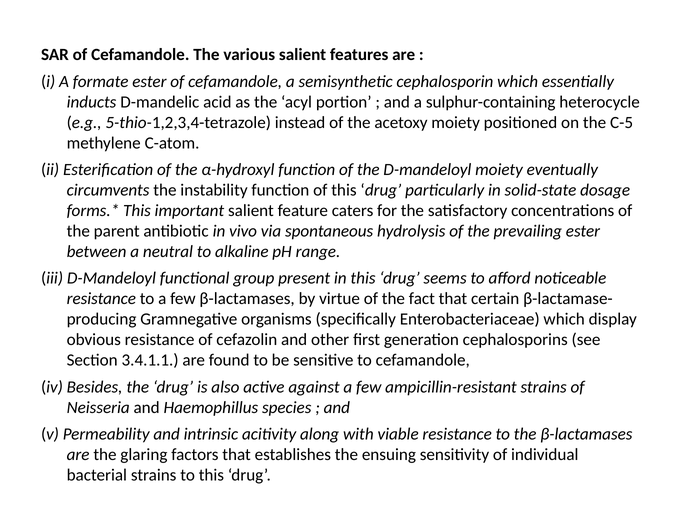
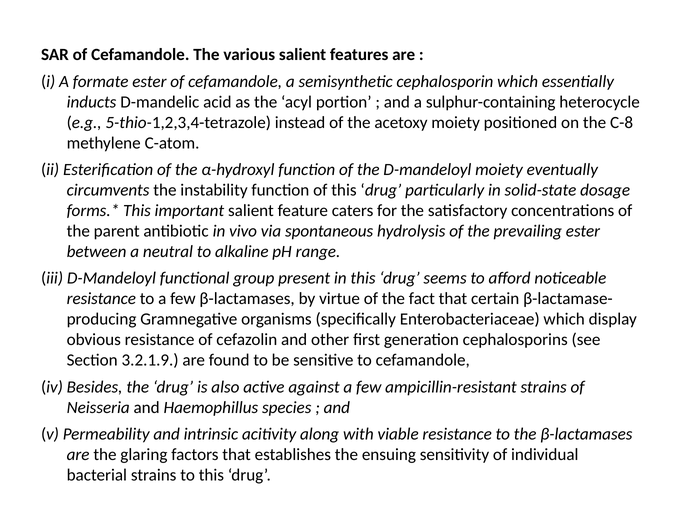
C-5: C-5 -> C-8 (622, 122)
3.4.1.1: 3.4.1.1 -> 3.2.1.9 (150, 360)
